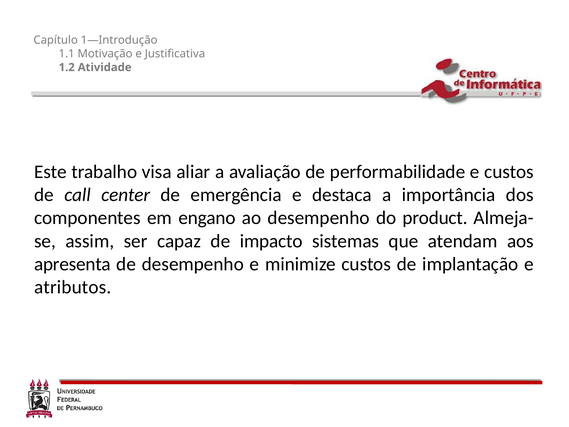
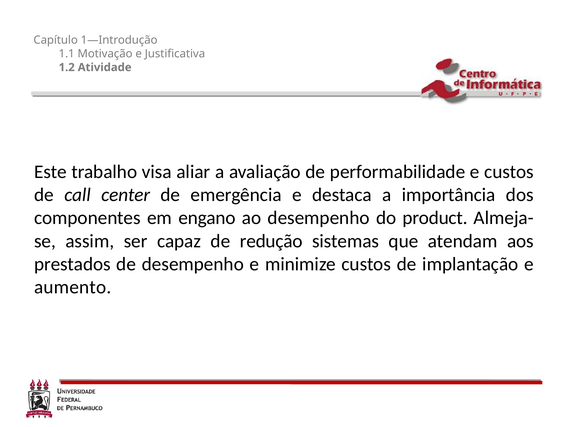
impacto: impacto -> redução (271, 241)
apresenta: apresenta -> prestados (72, 264)
atributos: atributos -> aumento (73, 287)
